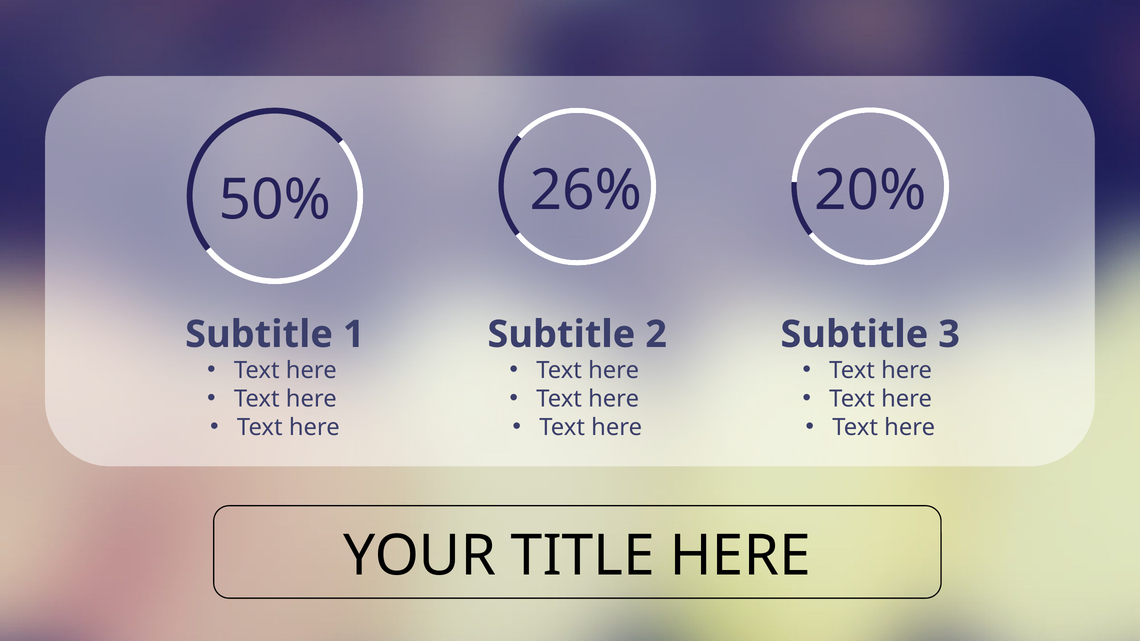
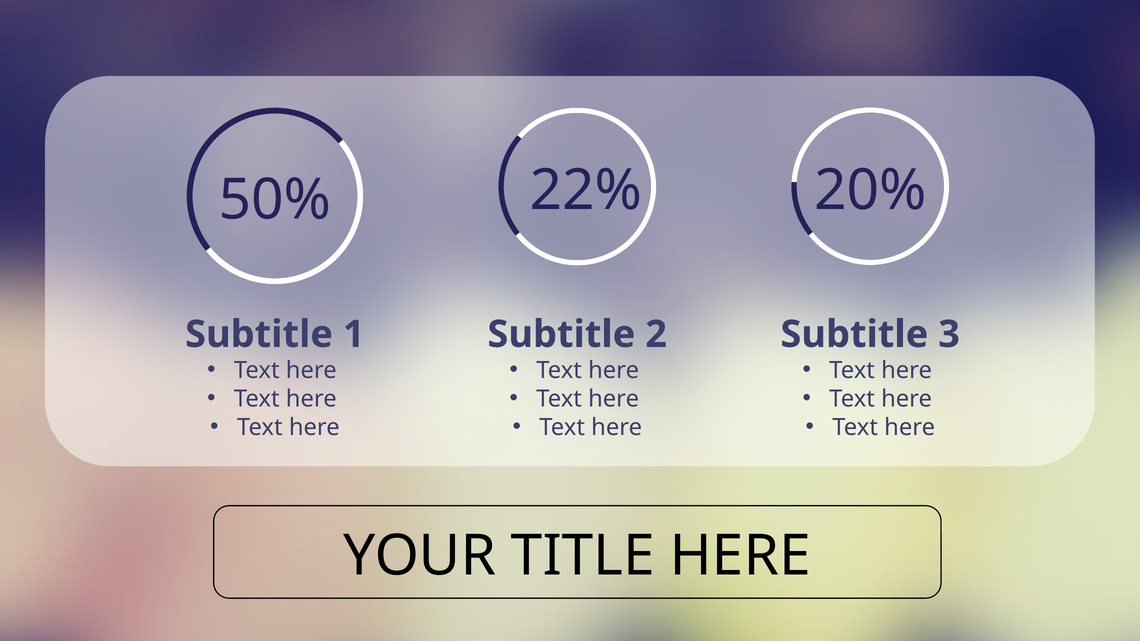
26%: 26% -> 22% (586, 191)
